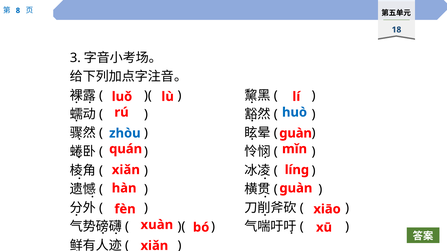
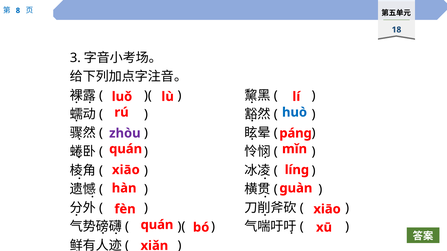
zhòu colour: blue -> purple (125, 133)
guàn: guàn -> páng (296, 133)
xiǎn: xiǎn -> xiāo (126, 170)
xuàn: xuàn -> quán (157, 225)
